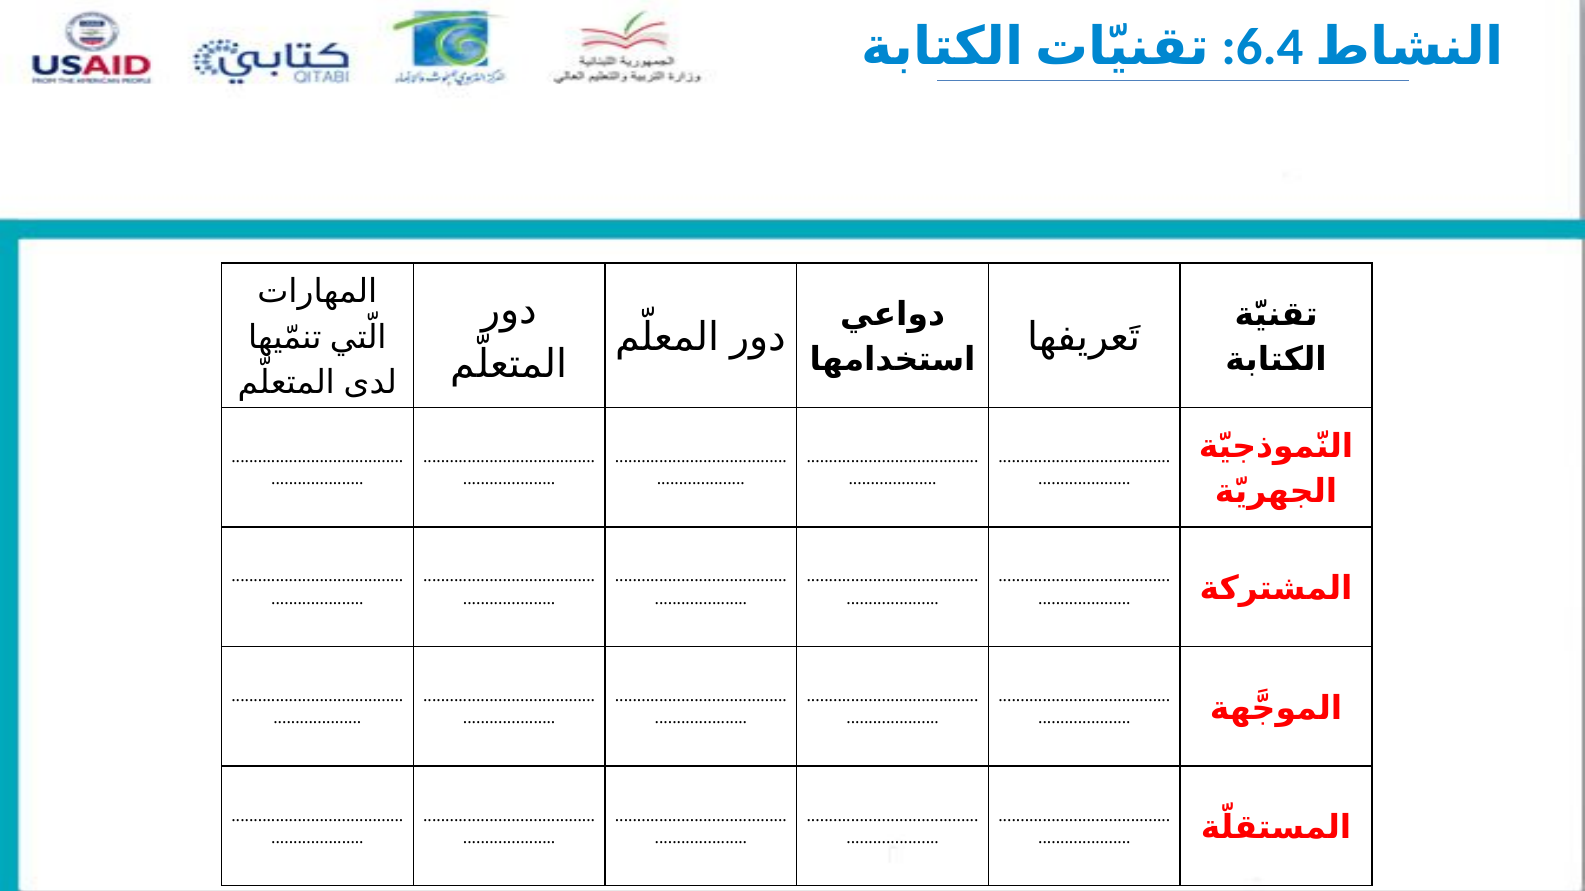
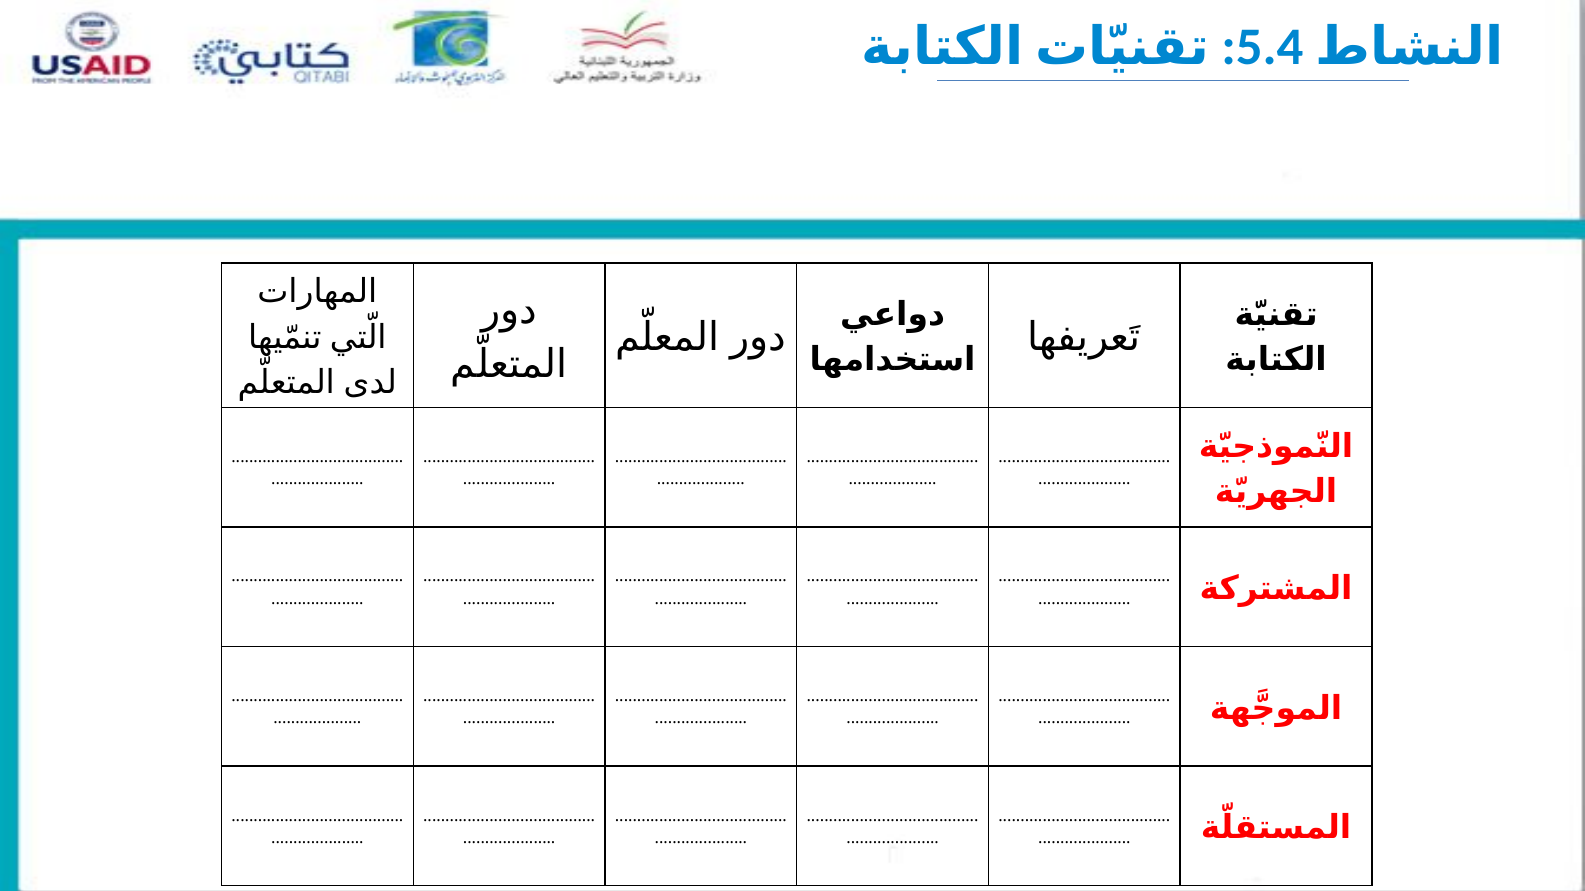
6.4: 6.4 -> 5.4 (1270, 47)
